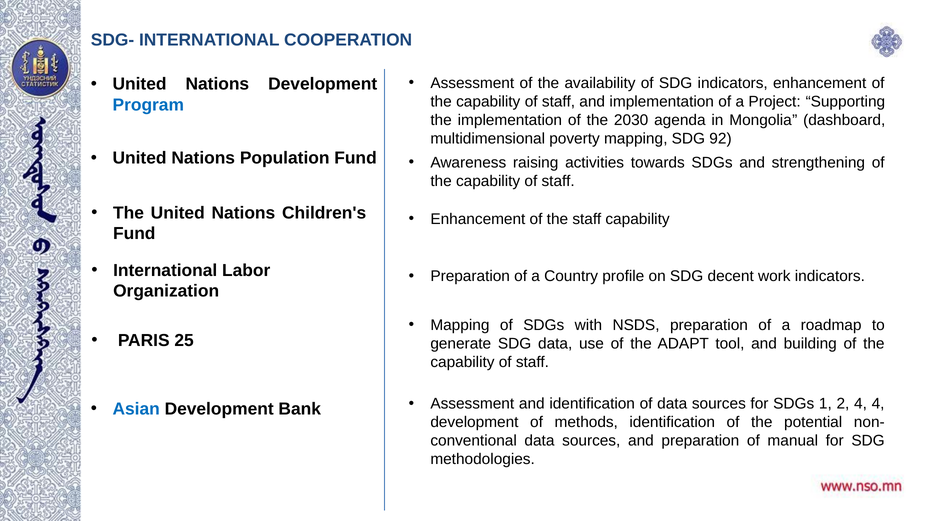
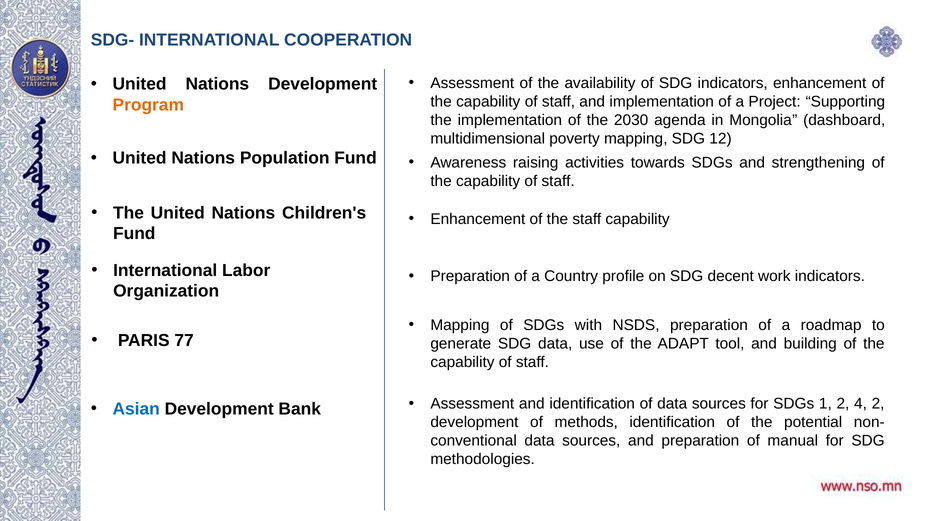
Program colour: blue -> orange (148, 105)
92: 92 -> 12 (721, 139)
25: 25 -> 77 (184, 341)
4 4: 4 -> 2 (878, 404)
